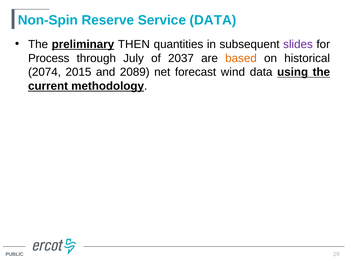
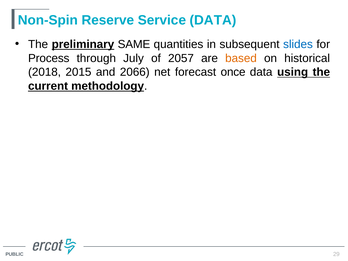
THEN: THEN -> SAME (134, 44)
slides colour: purple -> blue (298, 44)
2037: 2037 -> 2057 (181, 58)
2074: 2074 -> 2018 (45, 72)
2089: 2089 -> 2066 (135, 72)
wind: wind -> once (233, 72)
